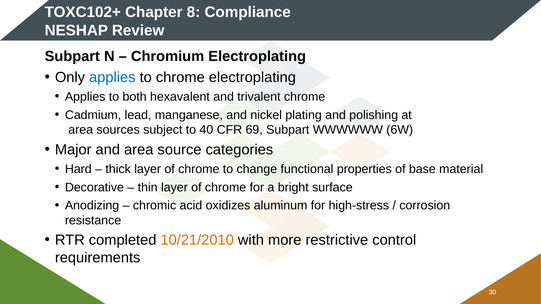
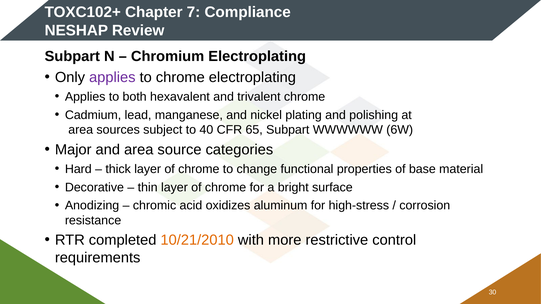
8: 8 -> 7 (194, 12)
applies colour: blue -> purple (112, 77)
69: 69 -> 65 (254, 130)
